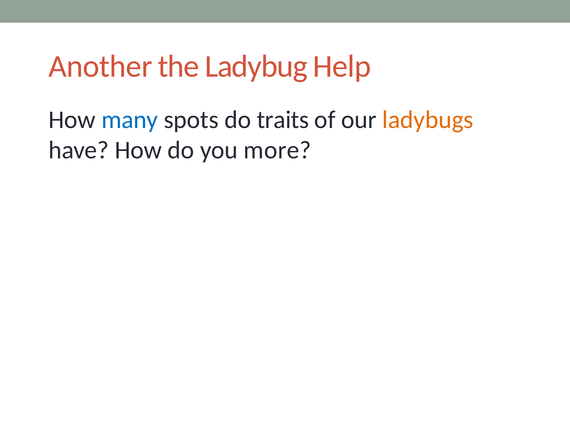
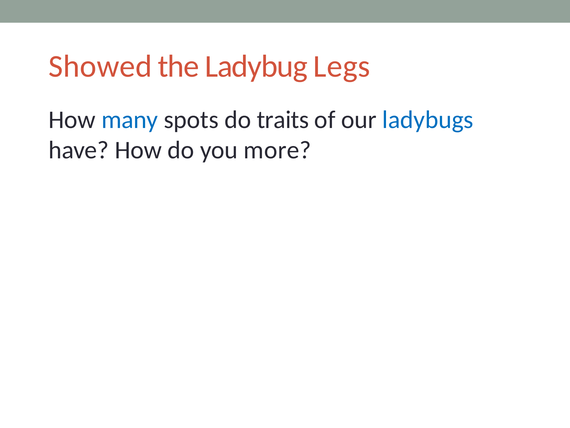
Another: Another -> Showed (100, 66)
Help: Help -> Legs (342, 66)
ladybugs colour: orange -> blue (428, 120)
